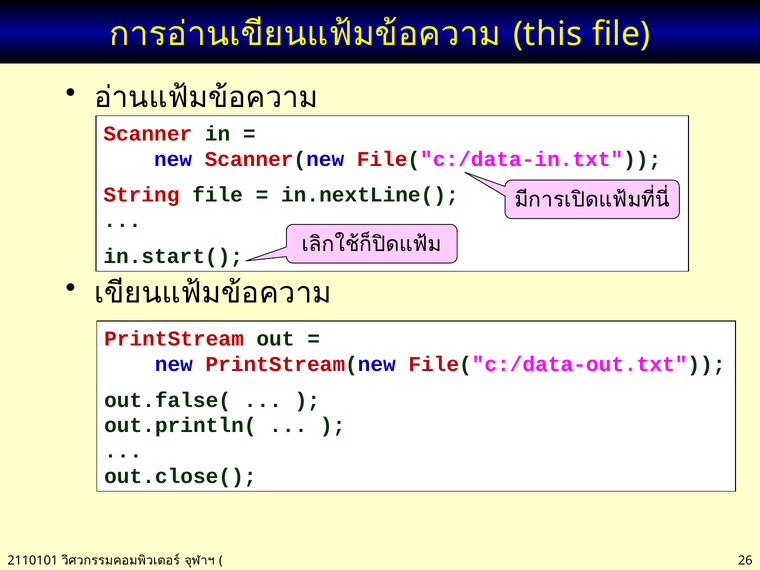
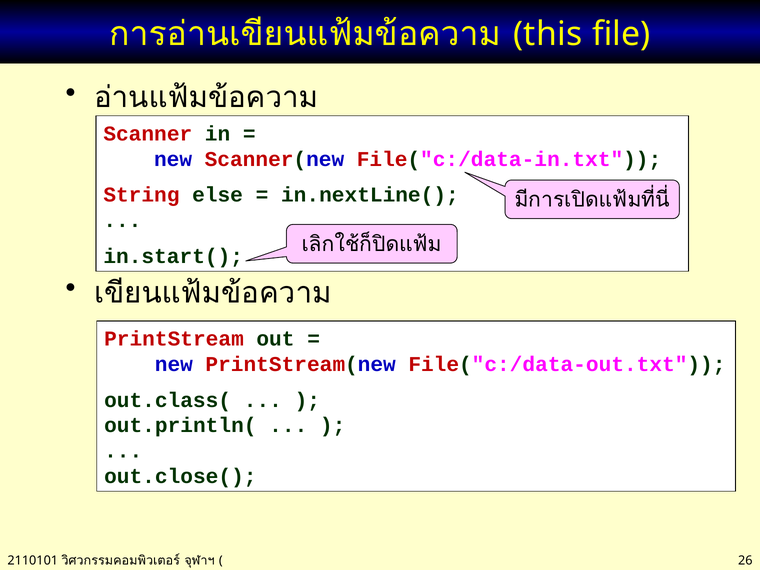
String file: file -> else (218, 195)
out.false(: out.false( -> out.class( (168, 400)
